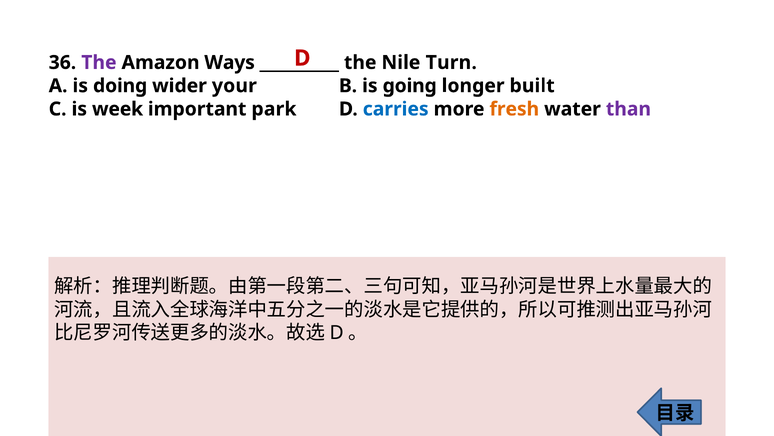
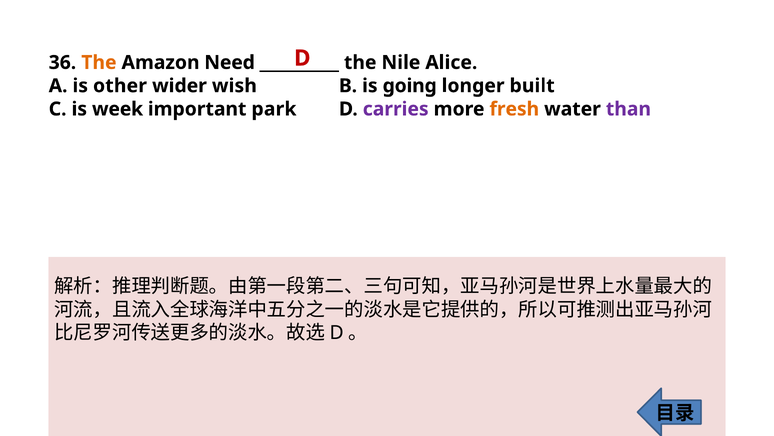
The colour: purple -> orange (99, 62)
Ways: Ways -> Need (230, 62)
Turn: Turn -> Alice (451, 62)
doing: doing -> other (120, 86)
your: your -> wish (234, 86)
carries colour: blue -> purple (396, 109)
